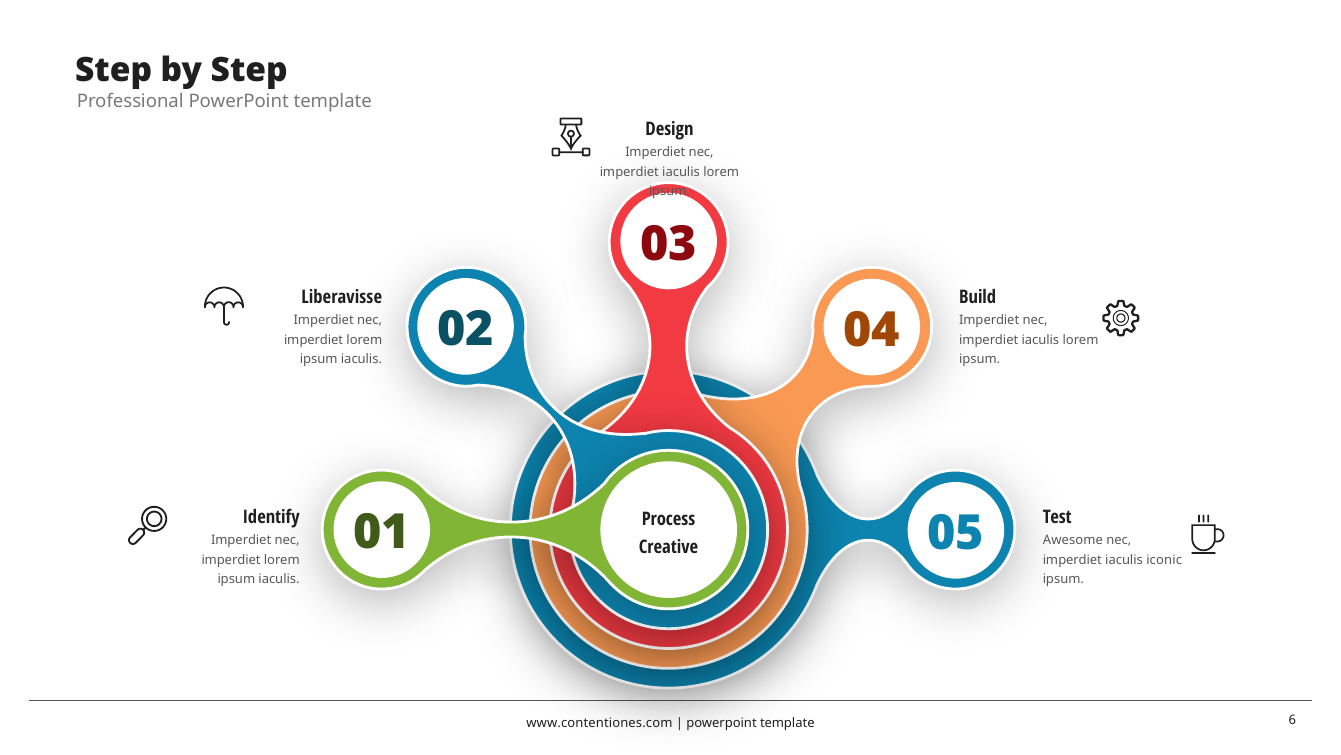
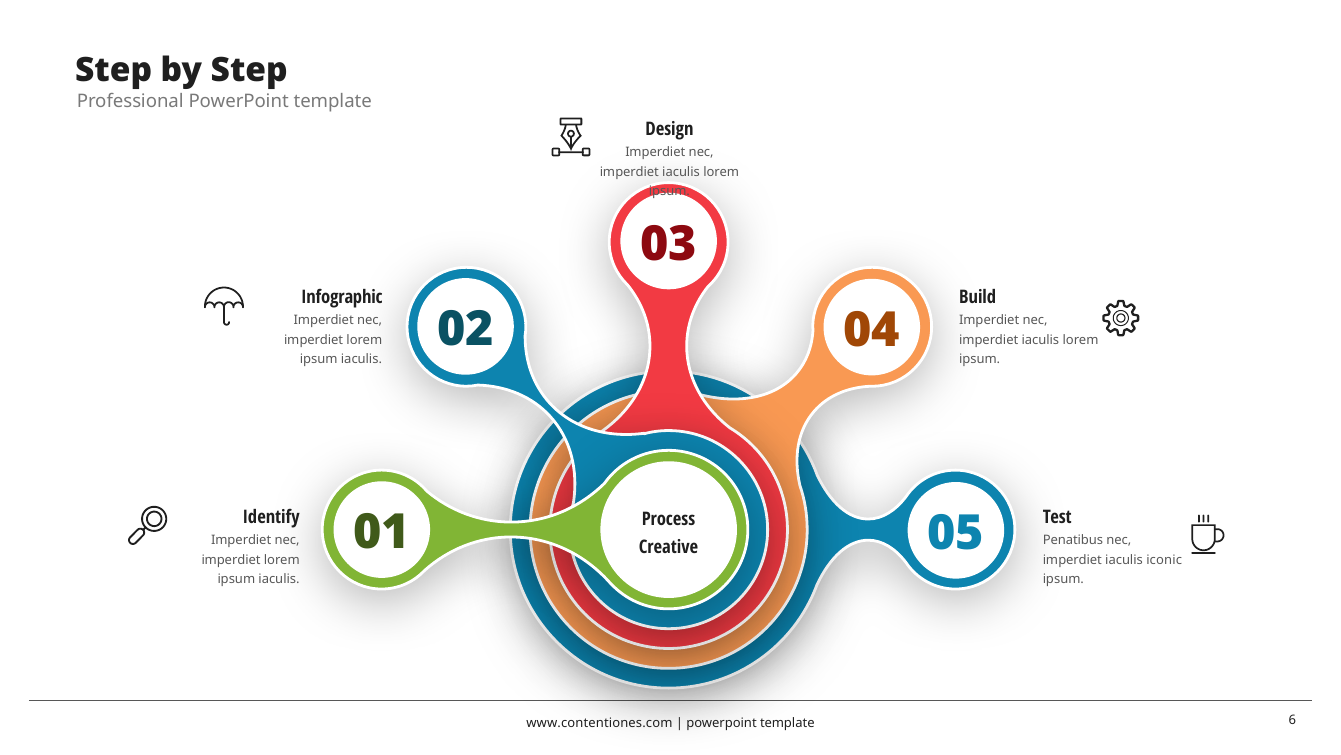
Liberavisse: Liberavisse -> Infographic (342, 297)
Awesome: Awesome -> Penatibus (1073, 540)
